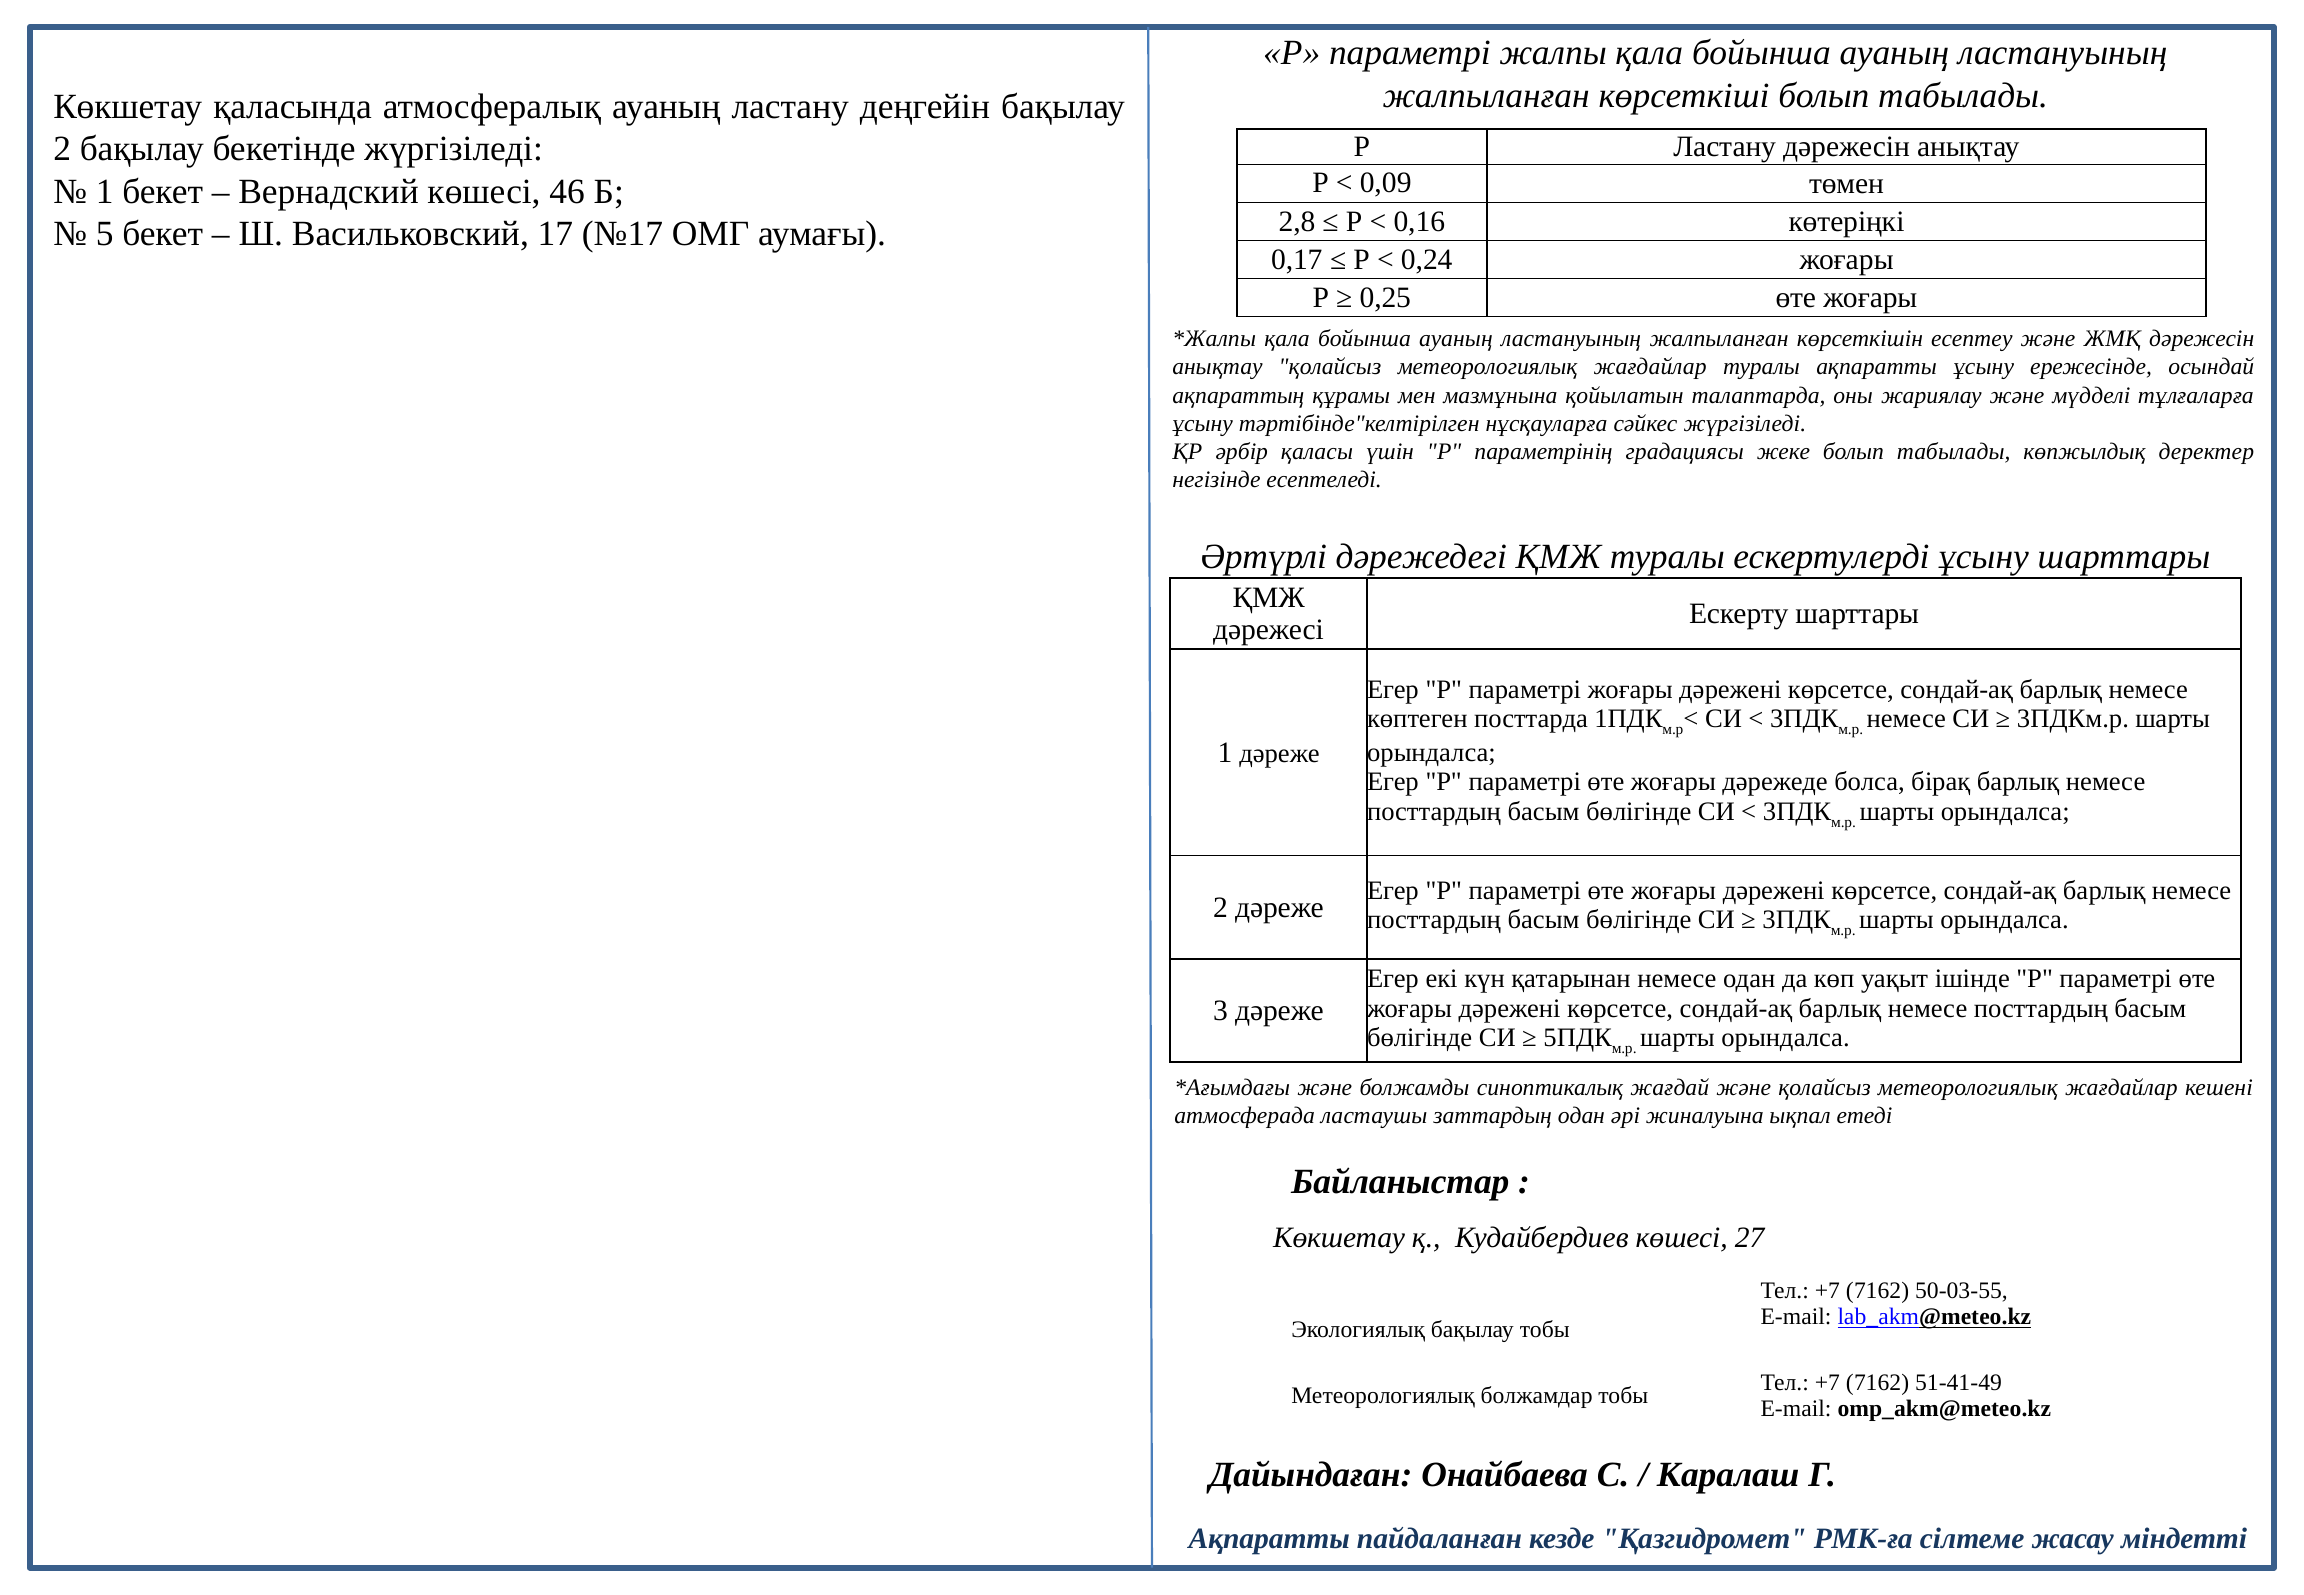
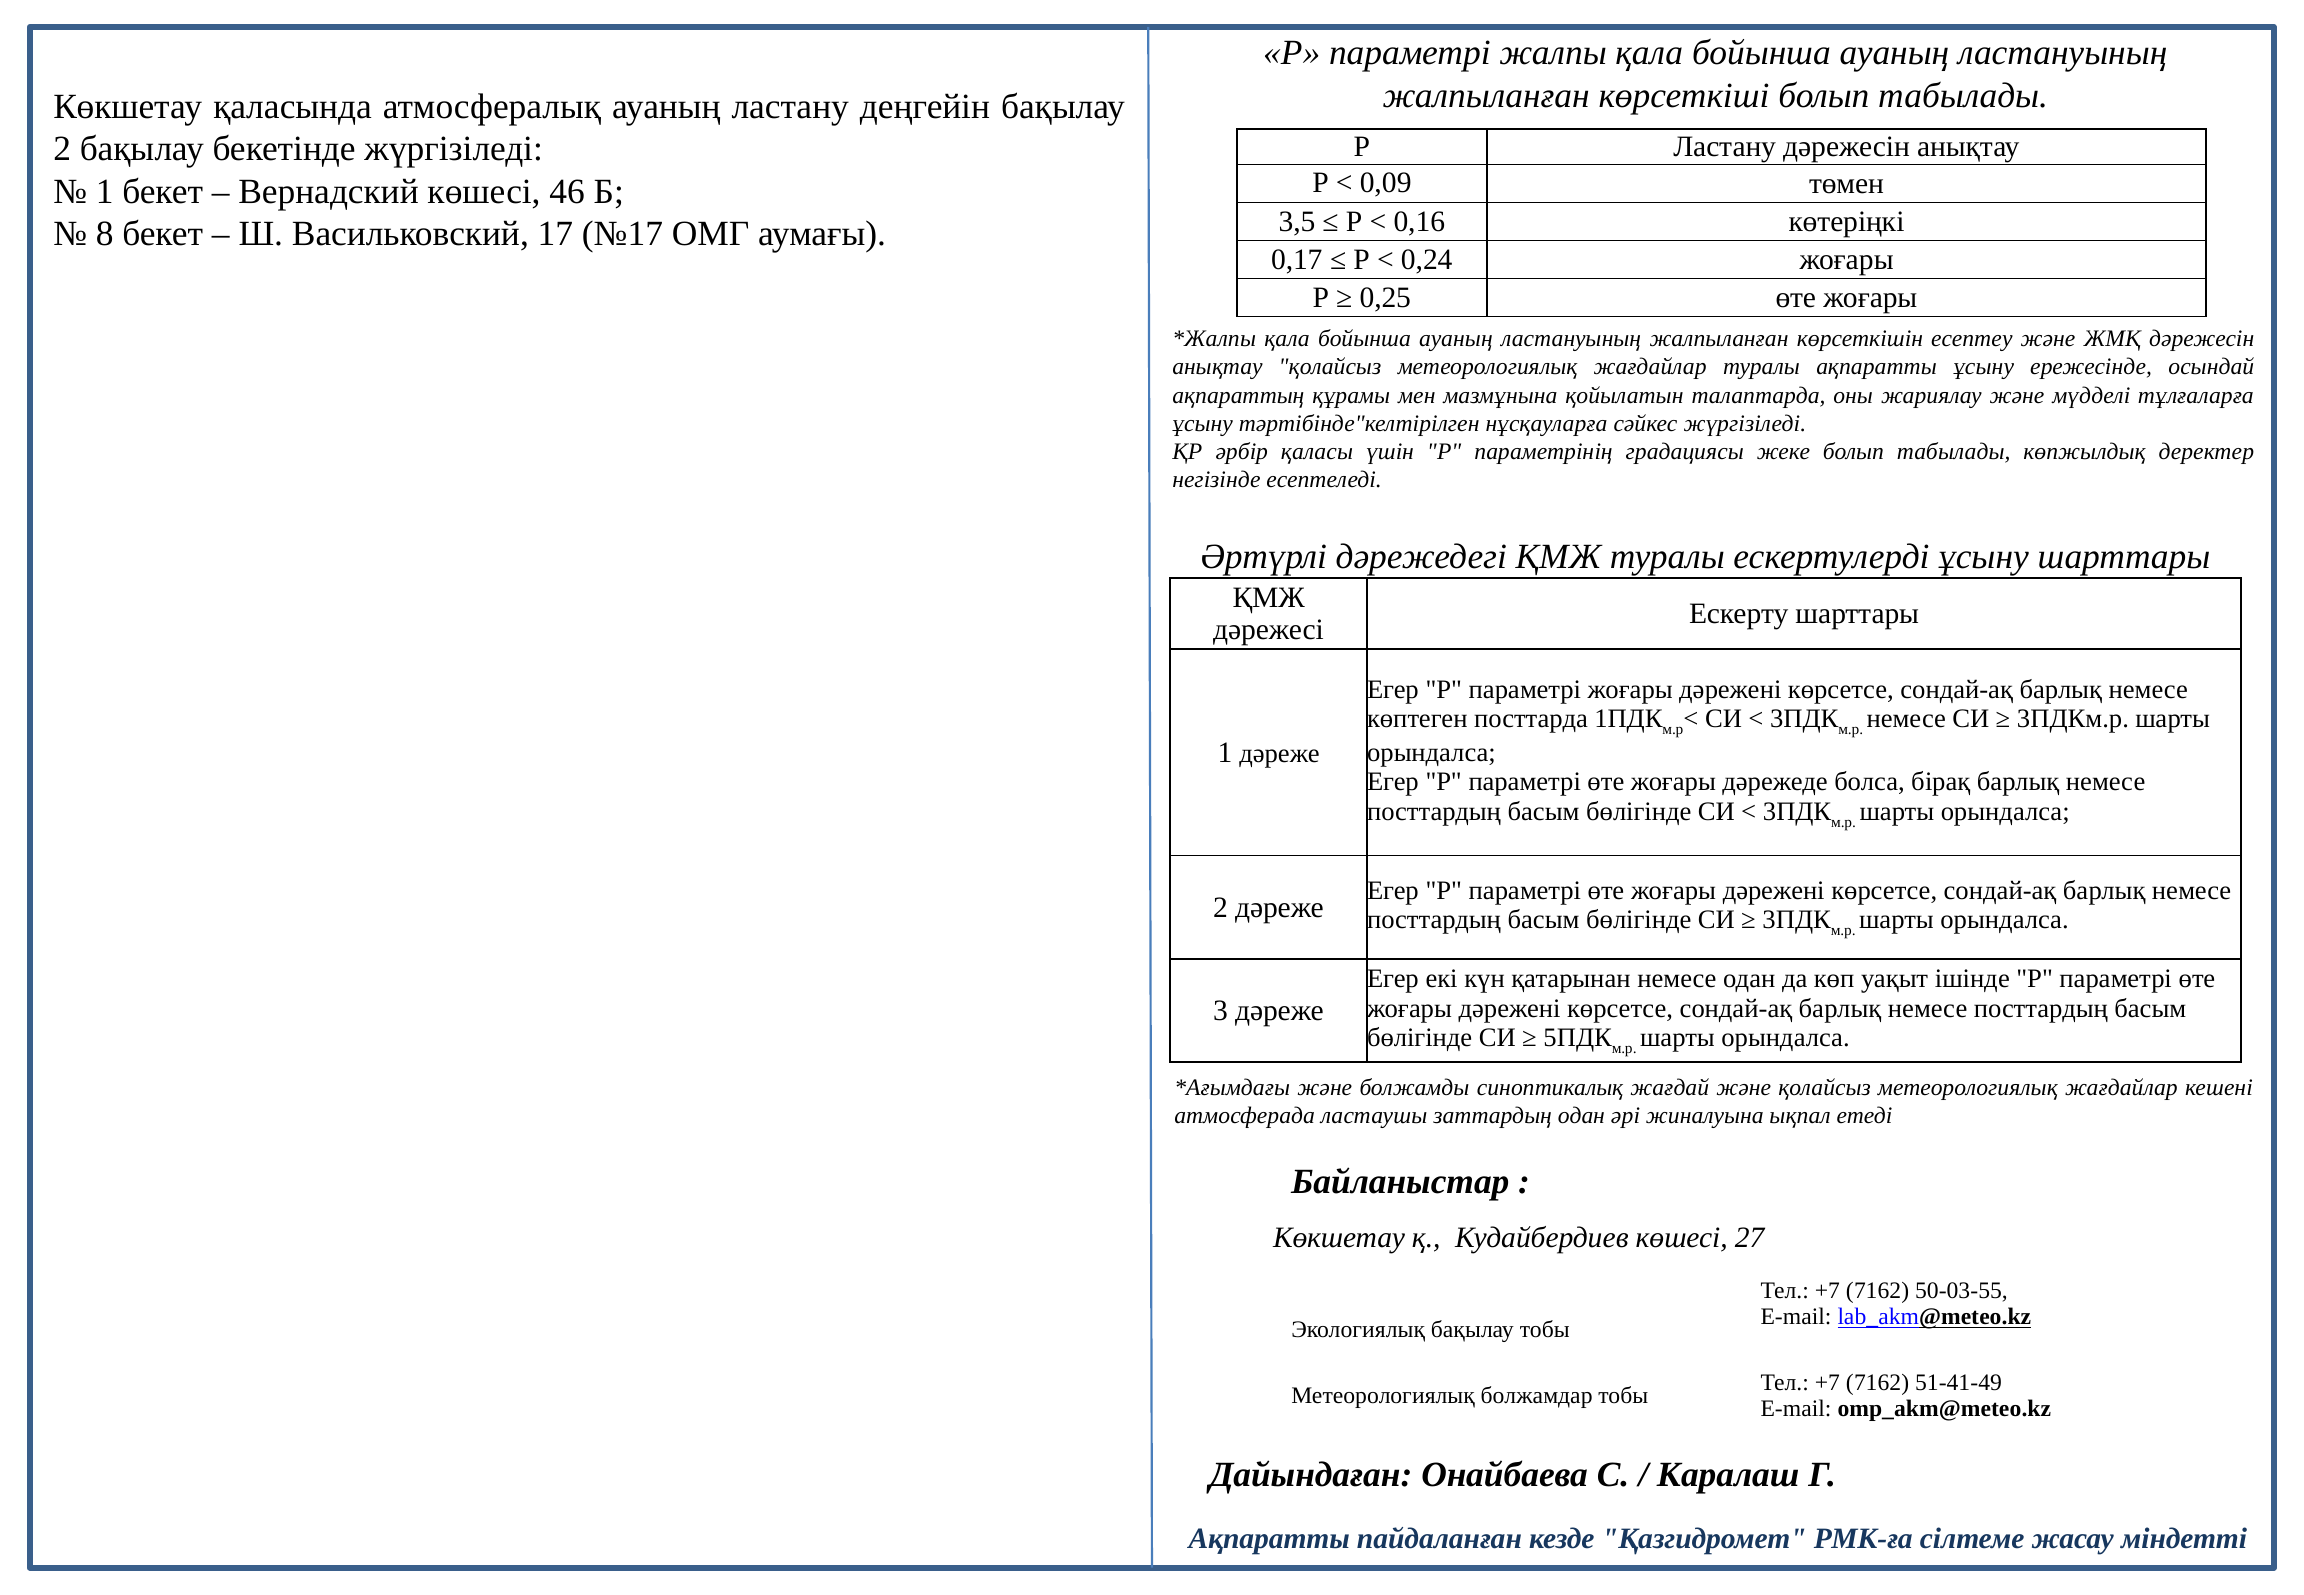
2,8: 2,8 -> 3,5 (1297, 221)
5: 5 -> 8 (105, 234)
